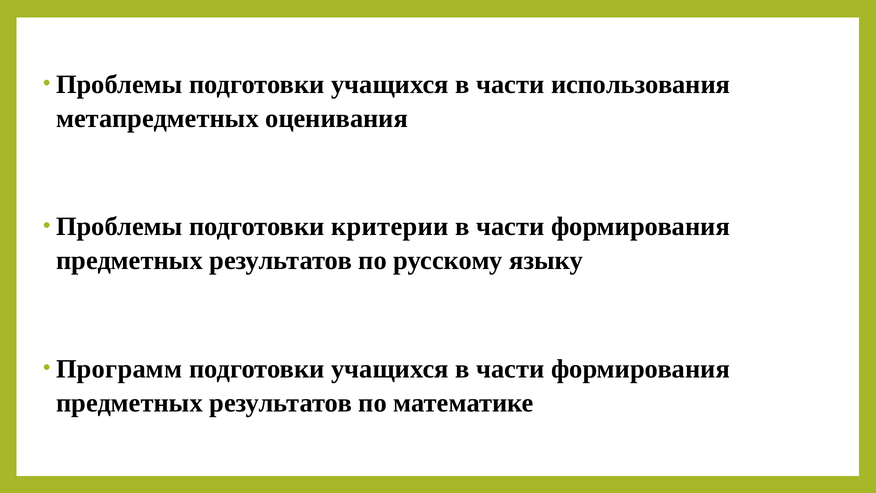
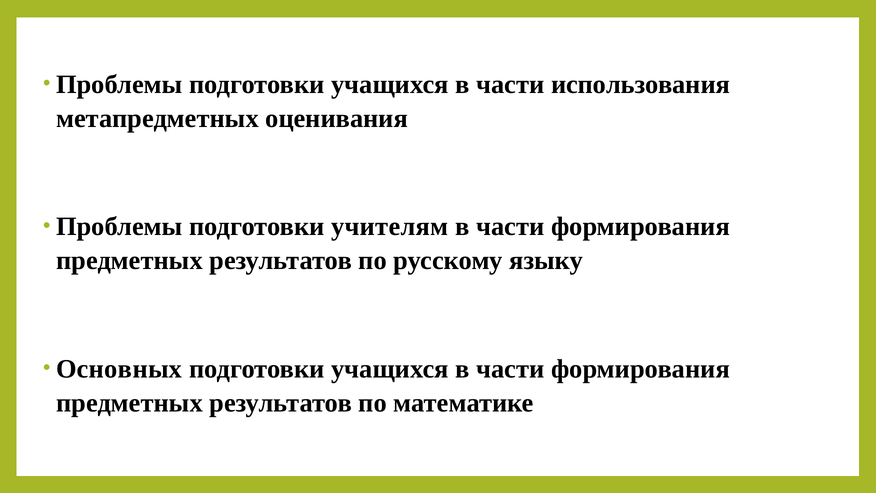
критерии: критерии -> учителям (390, 227)
Программ: Программ -> Основных (119, 369)
